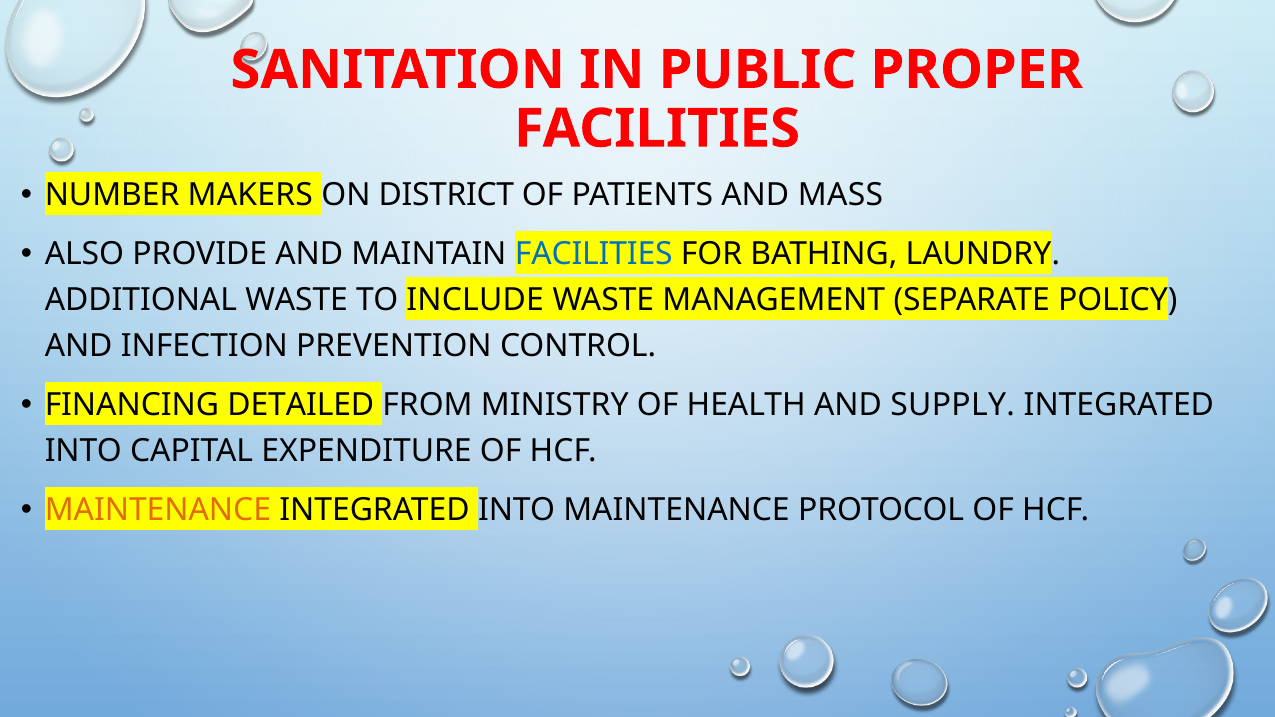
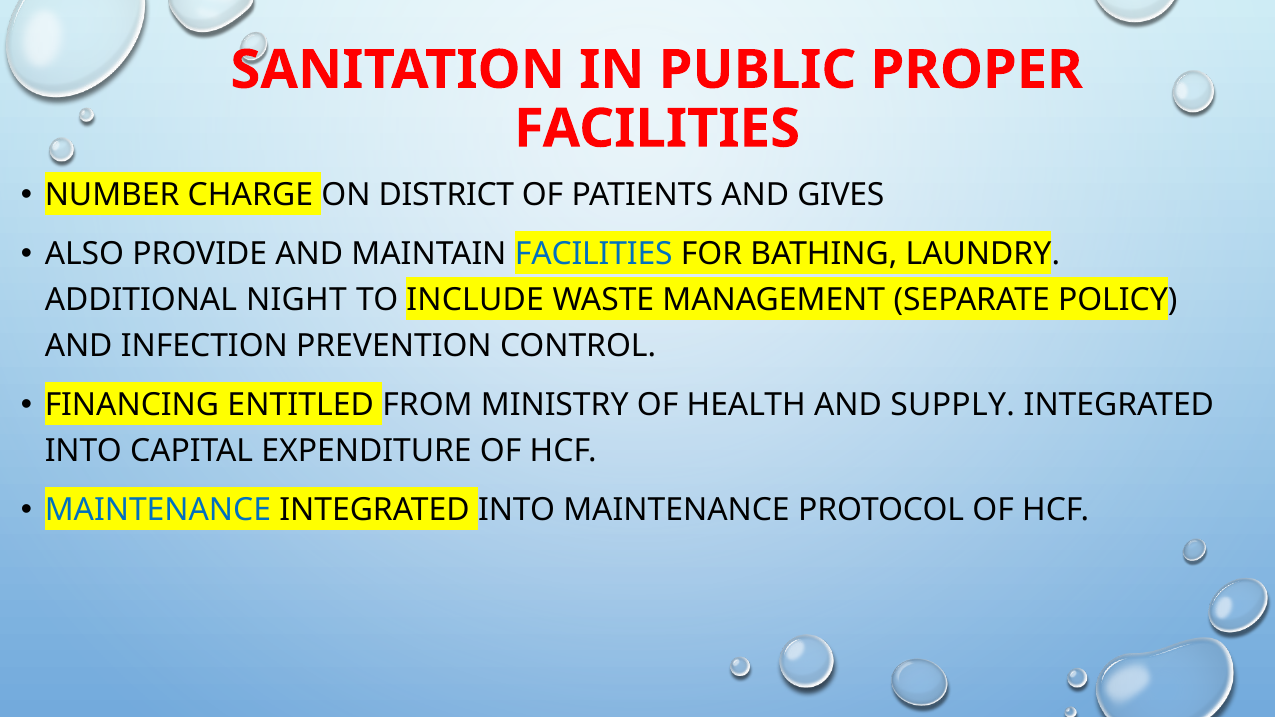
MAKERS: MAKERS -> CHARGE (250, 195)
MASS: MASS -> GIVES (841, 195)
ADDITIONAL WASTE: WASTE -> NIGHT (296, 300)
DETAILED: DETAILED -> ENTITLED (301, 405)
MAINTENANCE colour: orange -> blue (158, 511)
